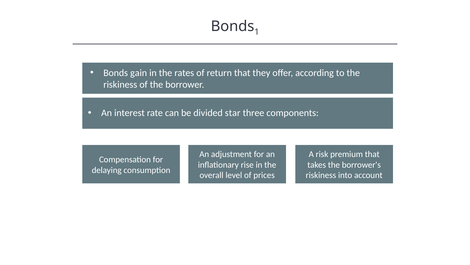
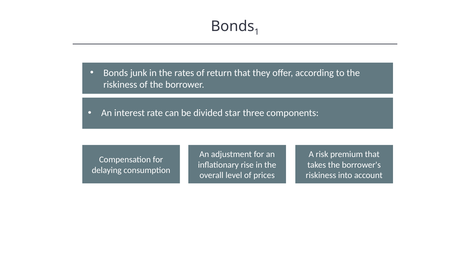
gain: gain -> junk (139, 73)
